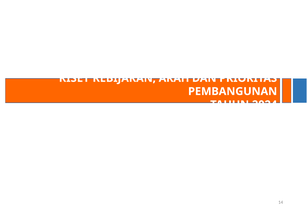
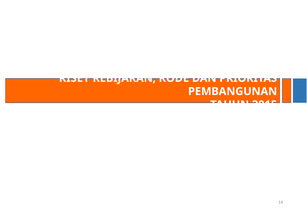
ARAH: ARAH -> KODE (174, 78)
2024: 2024 -> 2015 (265, 105)
